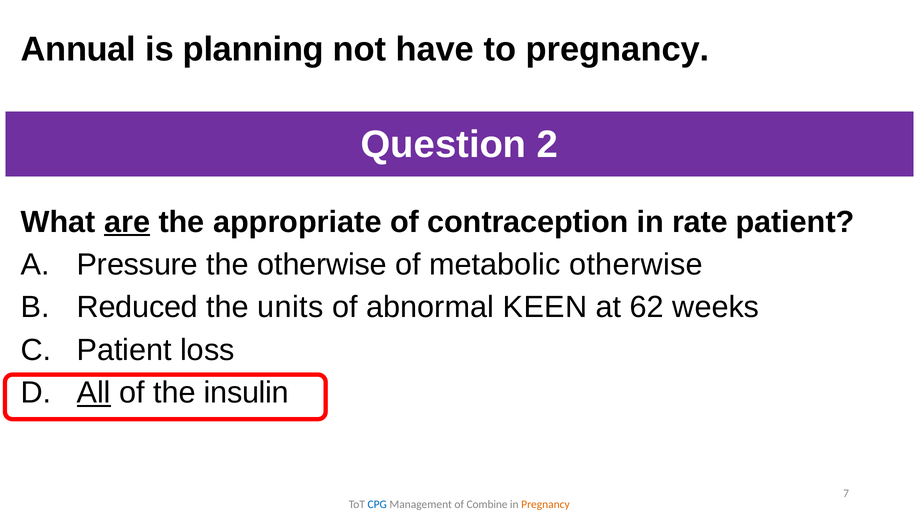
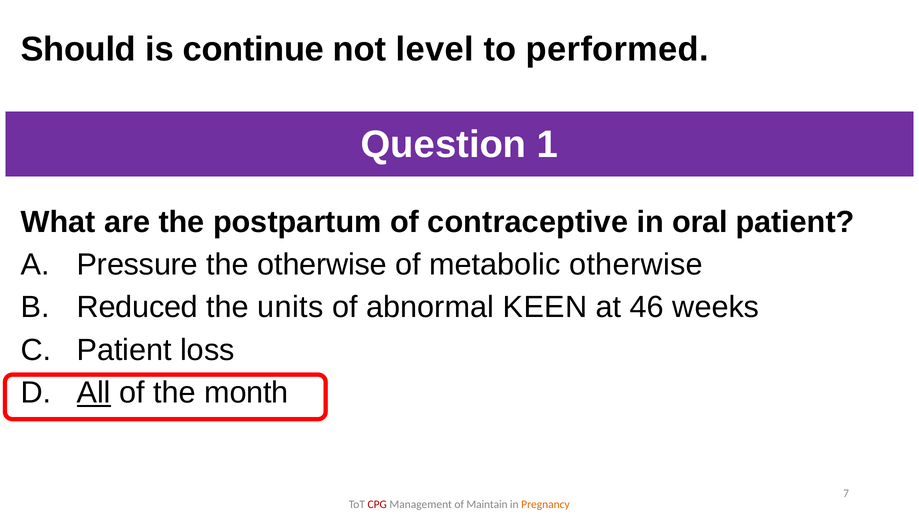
Annual: Annual -> Should (78, 49)
planning: planning -> continue (253, 49)
have: have -> level (435, 49)
to pregnancy: pregnancy -> performed (617, 49)
2: 2 -> 1 (548, 145)
are underline: present -> none (127, 222)
appropriate: appropriate -> postpartum (297, 222)
contraception: contraception -> contraceptive (528, 222)
rate: rate -> oral (700, 222)
62: 62 -> 46 (647, 307)
insulin: insulin -> month (246, 393)
CPG colour: blue -> red (377, 504)
Combine: Combine -> Maintain (487, 504)
